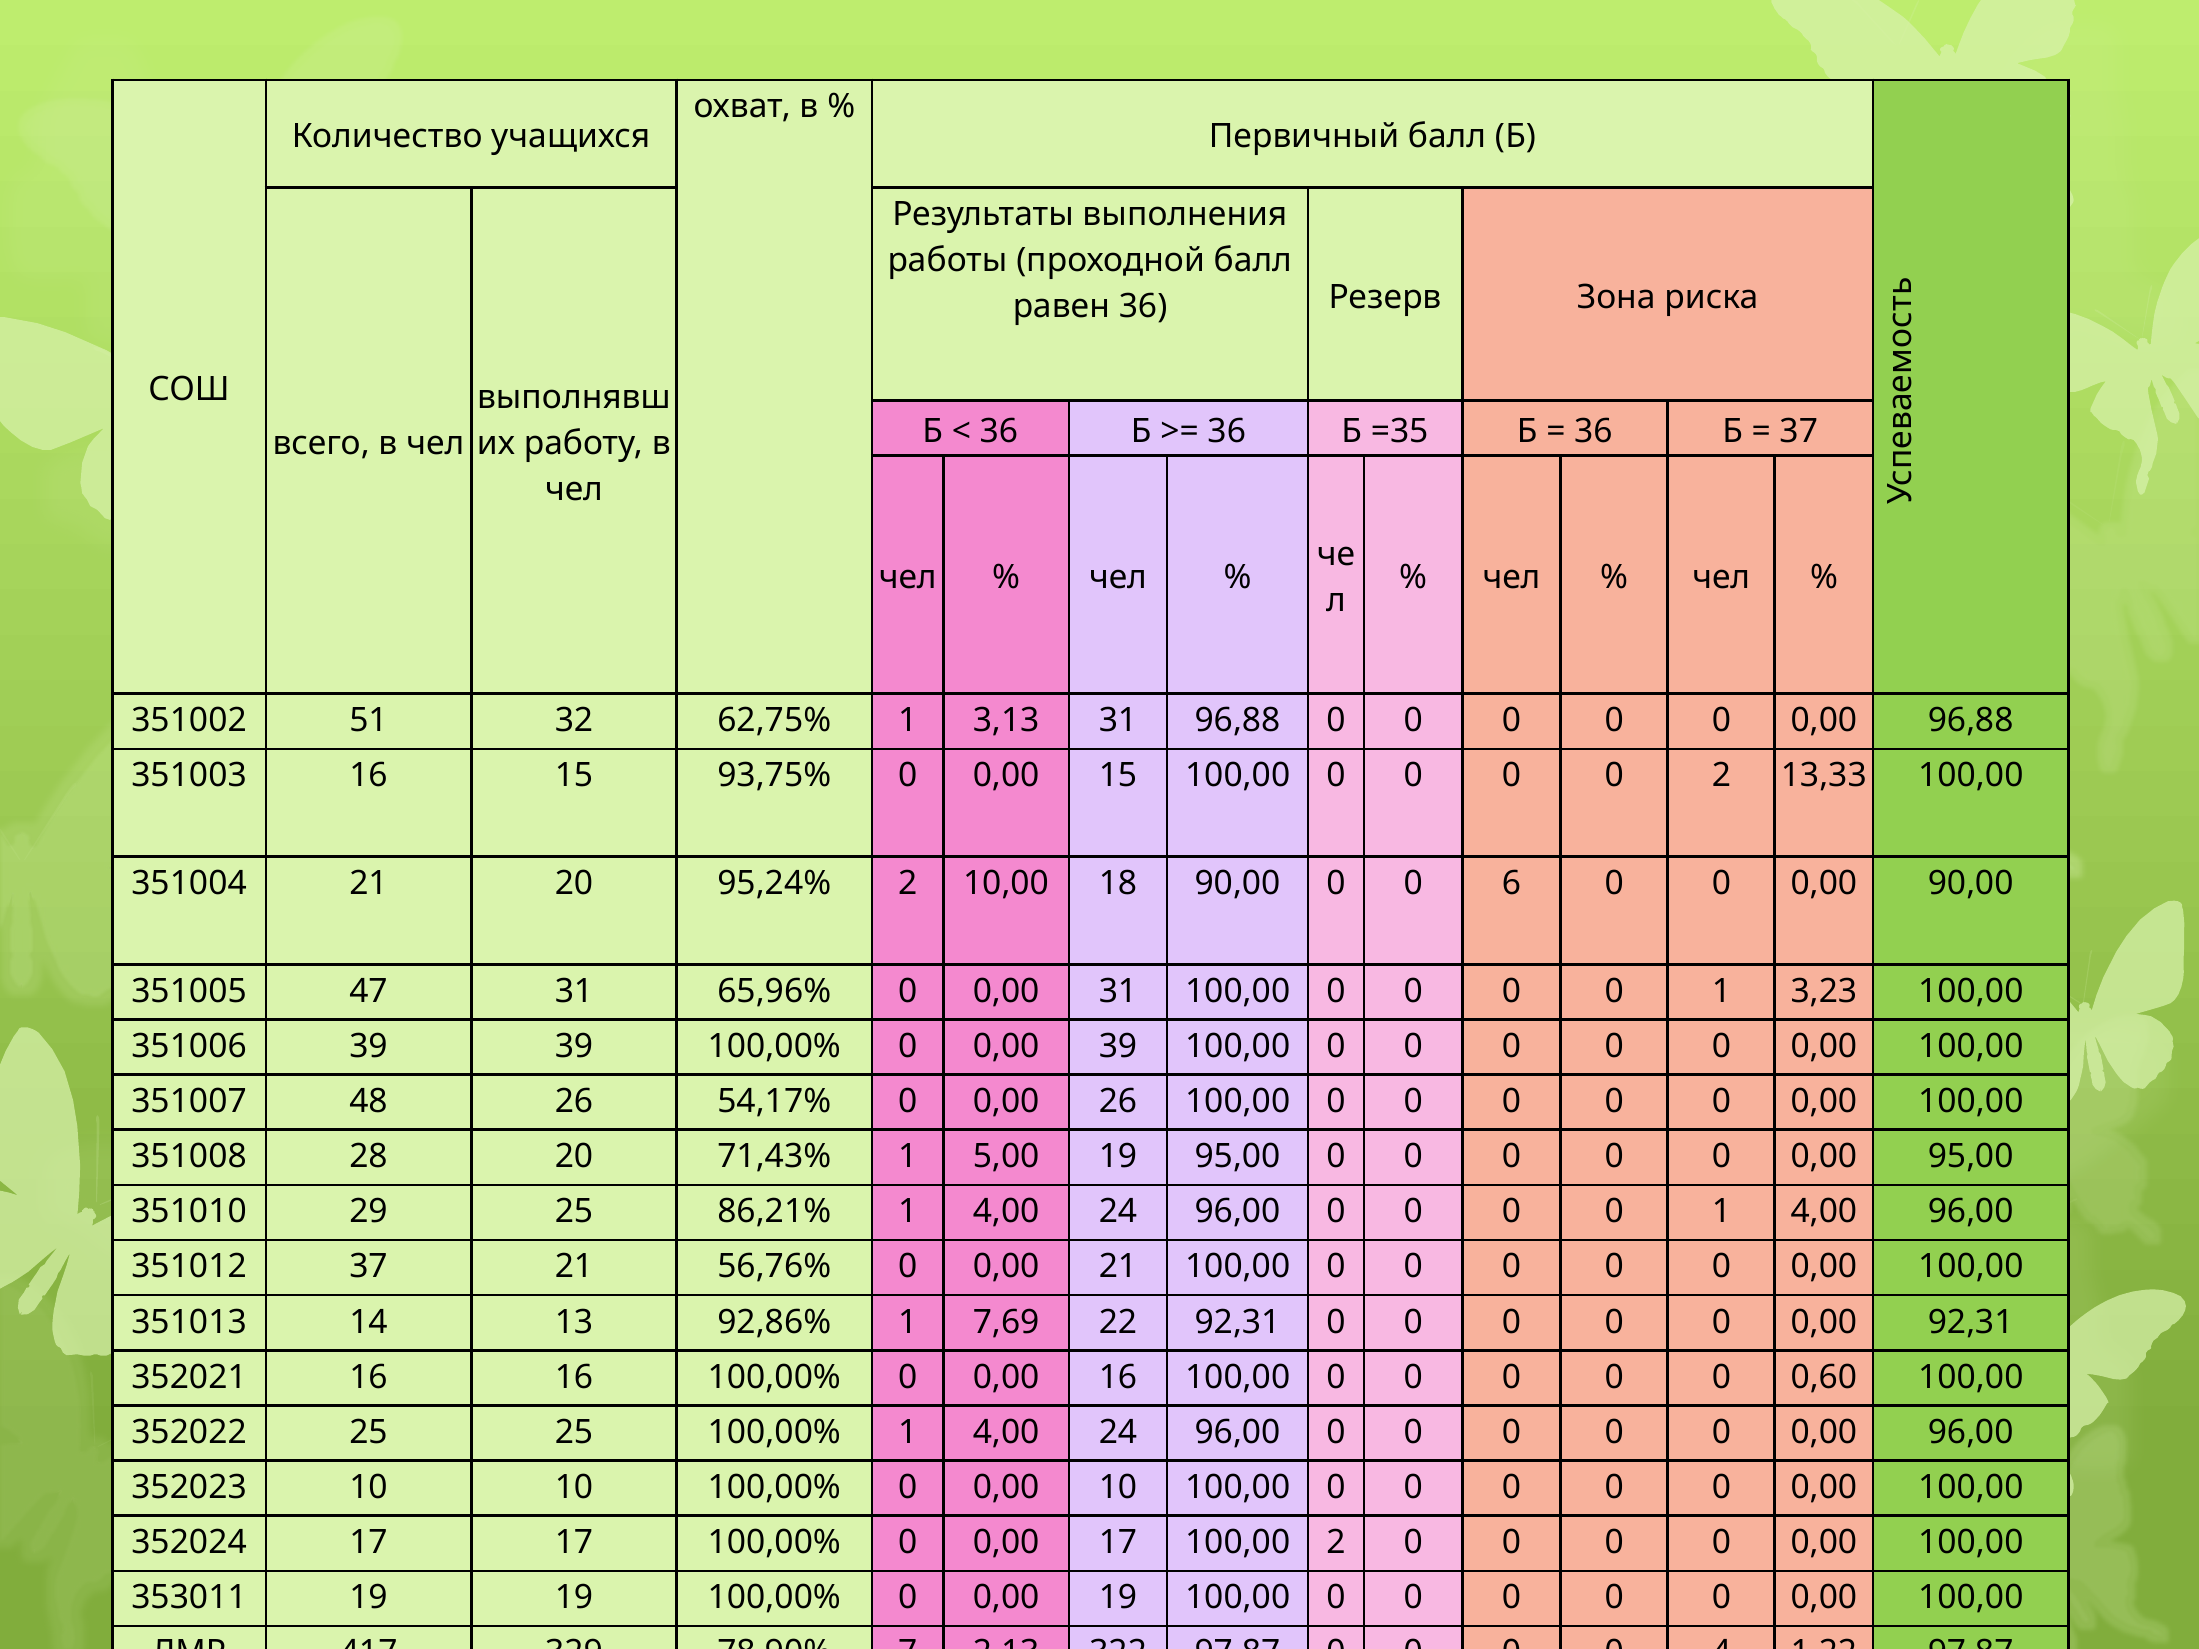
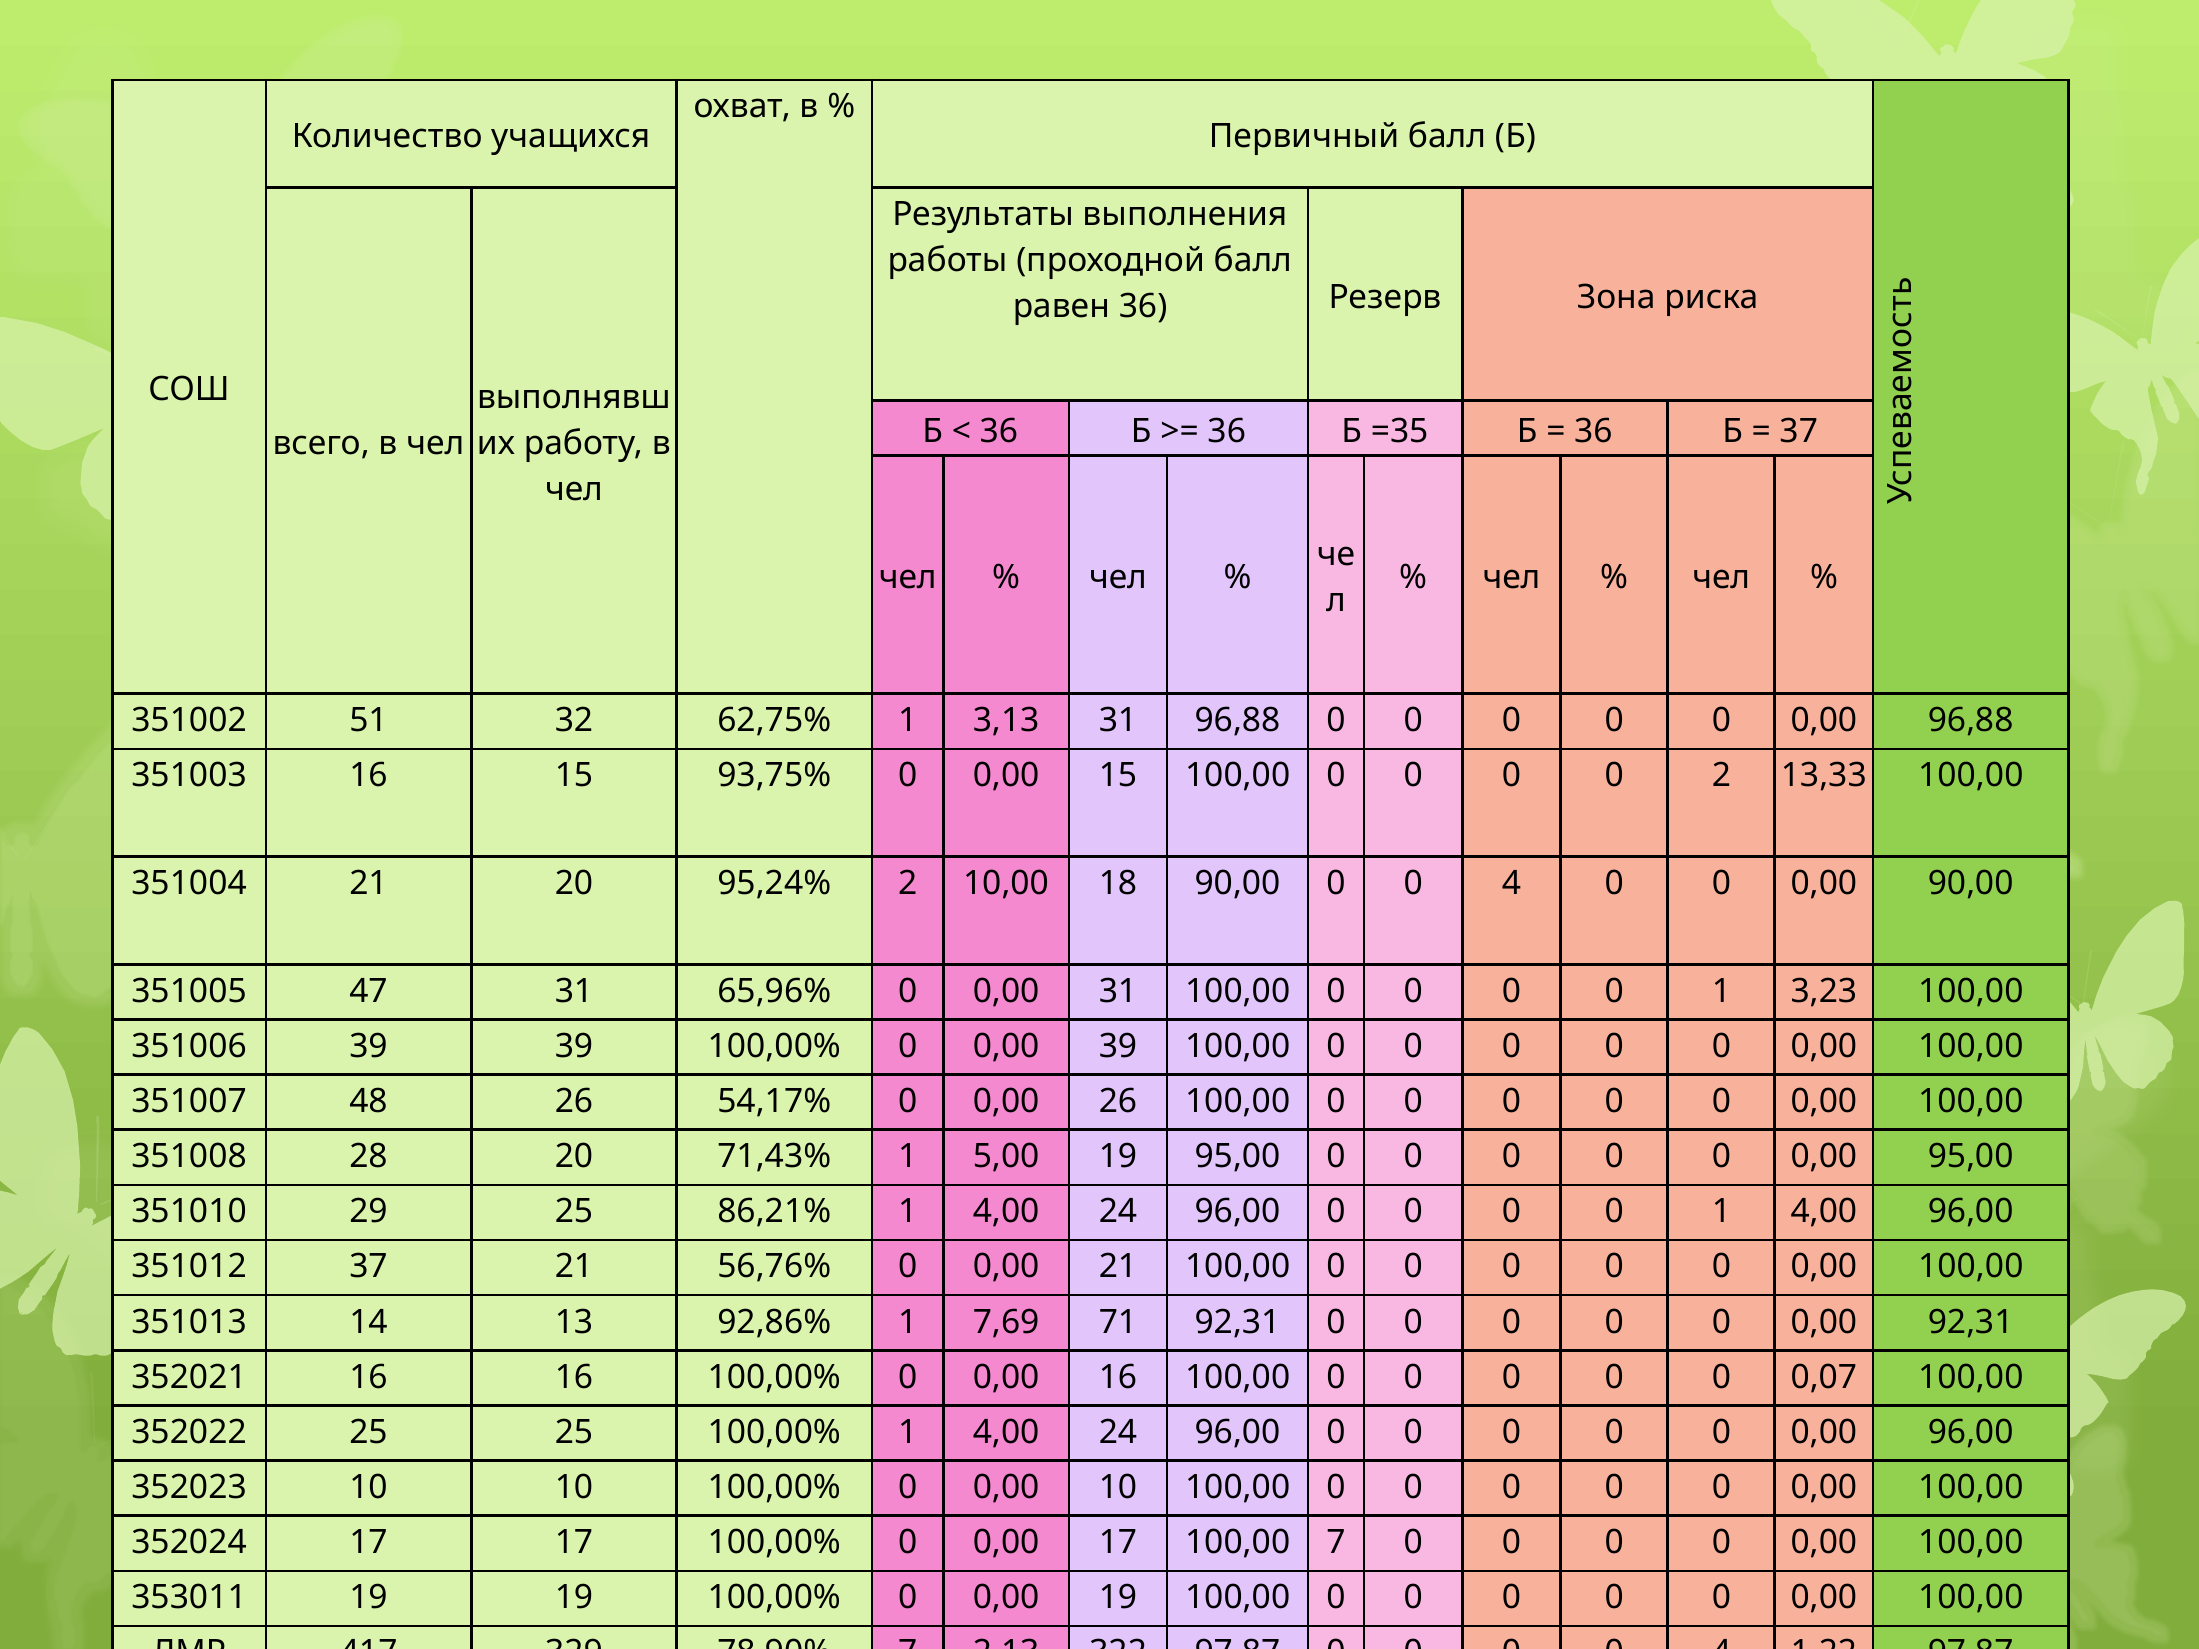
90,00 0 0 6: 6 -> 4 (1512, 884)
22: 22 -> 71 (1118, 1322)
0,60: 0,60 -> 0,07 (1824, 1377)
100,00 2: 2 -> 7 (1336, 1543)
